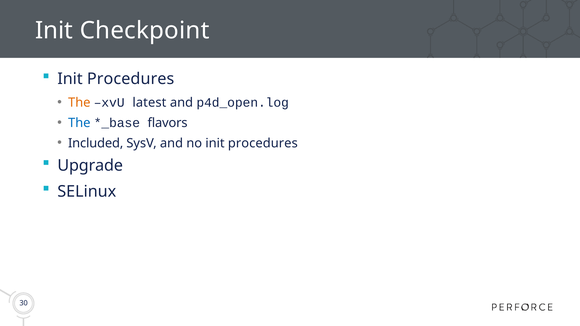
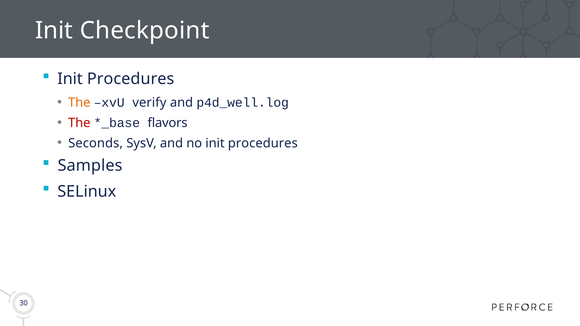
latest: latest -> verify (149, 103)
p4d_open.log: p4d_open.log -> p4d_well.log (243, 103)
The colour: blue -> red (79, 123)
Included: Included -> Seconds (96, 143)
Upgrade: Upgrade -> Samples (90, 166)
